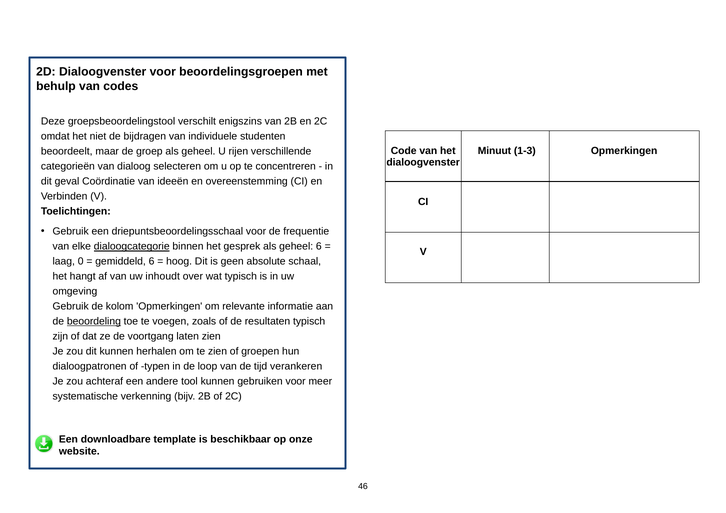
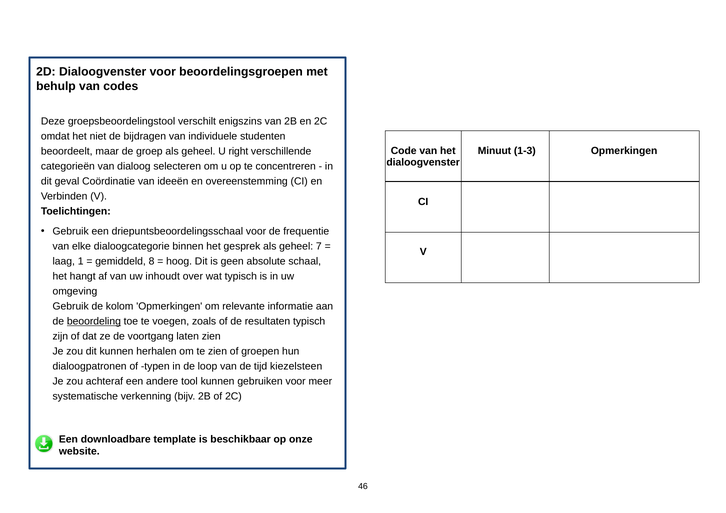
rijen: rijen -> right (238, 152)
dialoogcategorie underline: present -> none (132, 247)
geheel 6: 6 -> 7 (319, 247)
0: 0 -> 1 (81, 262)
gemiddeld 6: 6 -> 8 (152, 262)
verankeren: verankeren -> kiezelsteen (296, 367)
